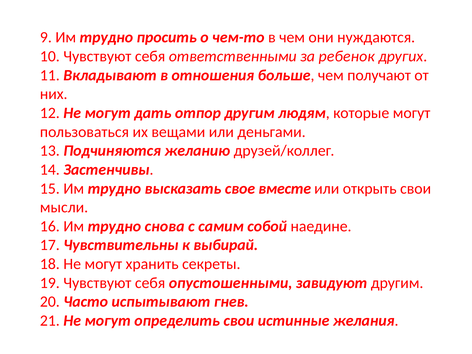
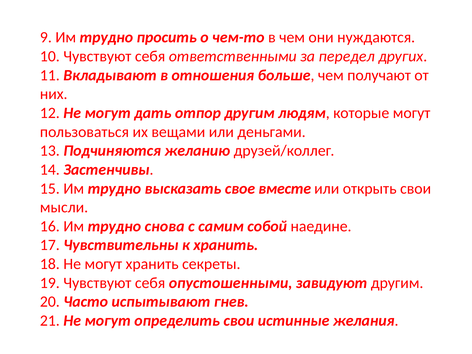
ребенок: ребенок -> передел (347, 56)
к выбирай: выбирай -> хранить (226, 245)
